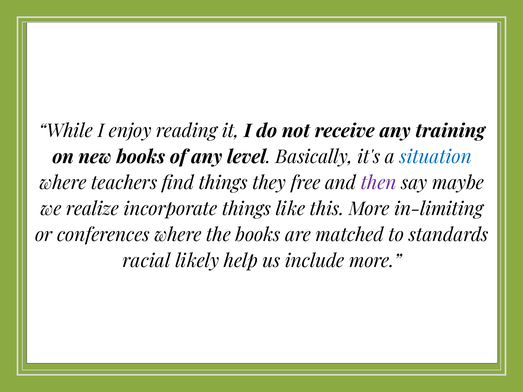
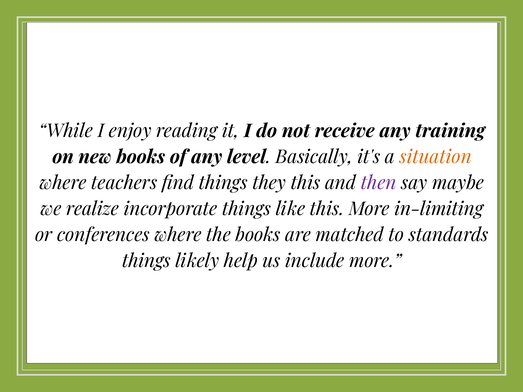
situation colour: blue -> orange (436, 157)
they free: free -> this (306, 183)
racial: racial -> things (146, 261)
